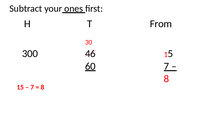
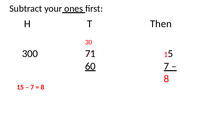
From: From -> Then (161, 24)
46: 46 -> 71 (90, 54)
